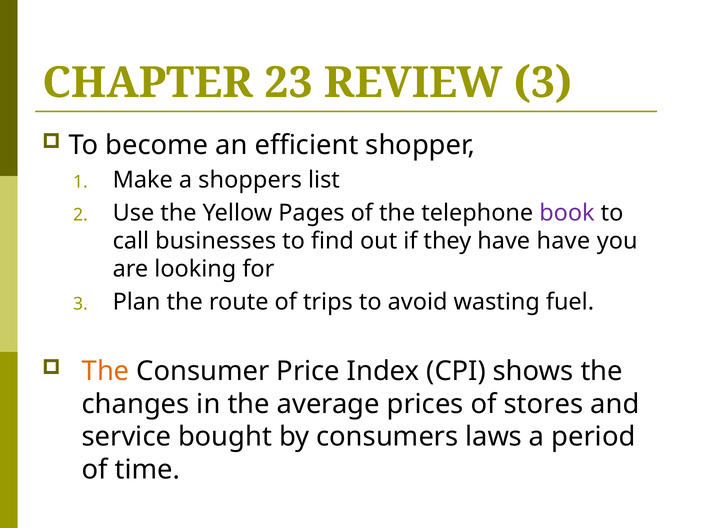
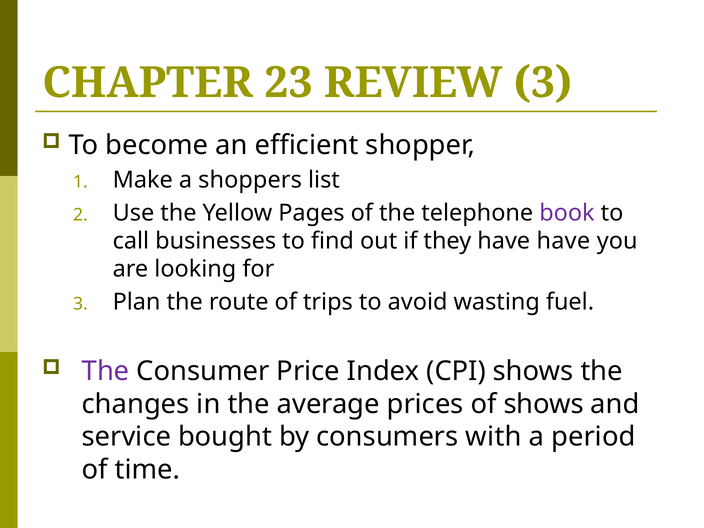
The colour: orange -> purple (106, 371)
of stores: stores -> shows (544, 404)
laws: laws -> with (494, 437)
